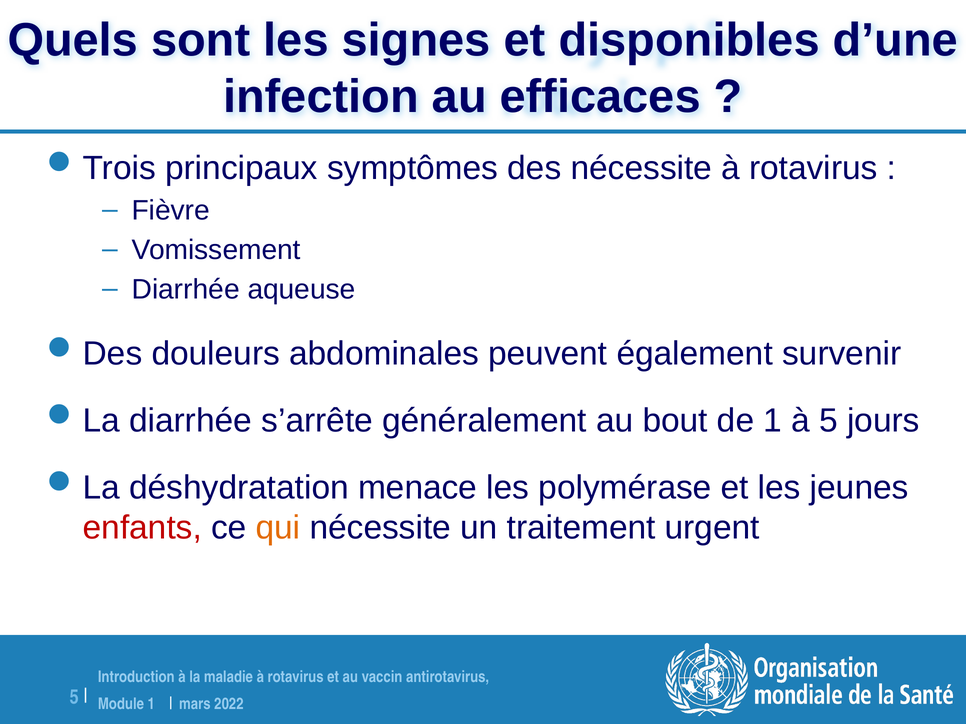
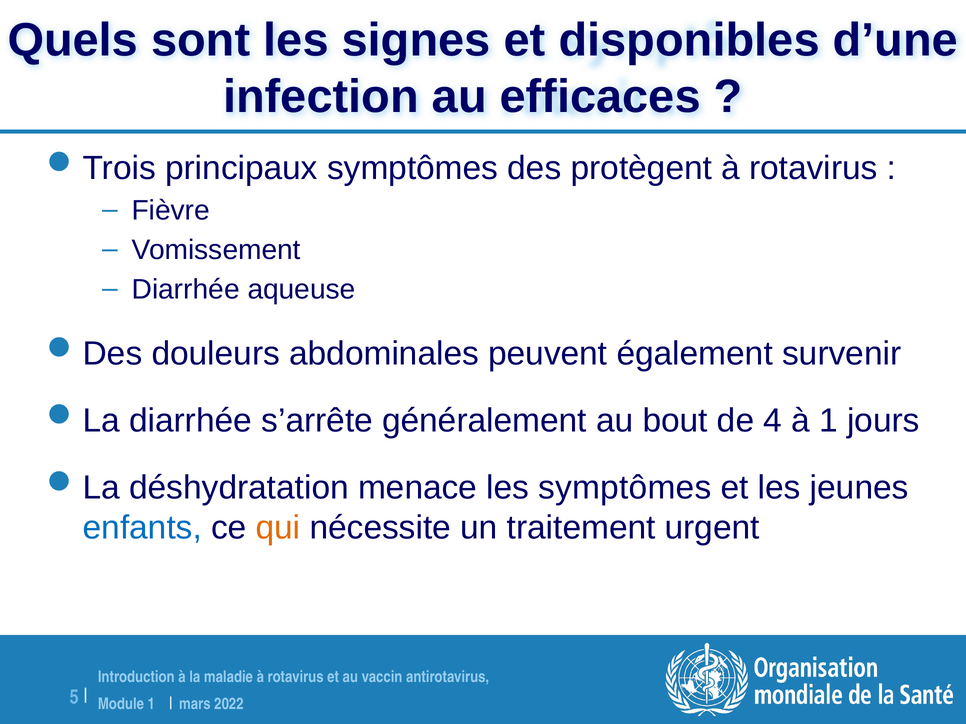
des nécessite: nécessite -> protègent (641, 168)
de 1: 1 -> 4 (773, 421)
à 5: 5 -> 1 (829, 421)
les polymérase: polymérase -> symptômes (625, 488)
enfants colour: red -> blue (142, 528)
